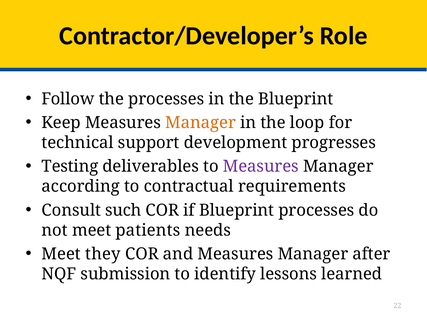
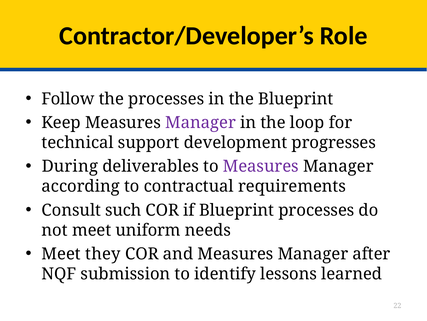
Manager colour: orange -> purple (201, 122)
Testing: Testing -> During (70, 166)
patients: patients -> uniform (148, 230)
